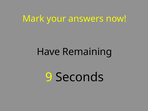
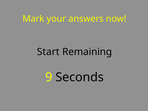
Have: Have -> Start (48, 52)
